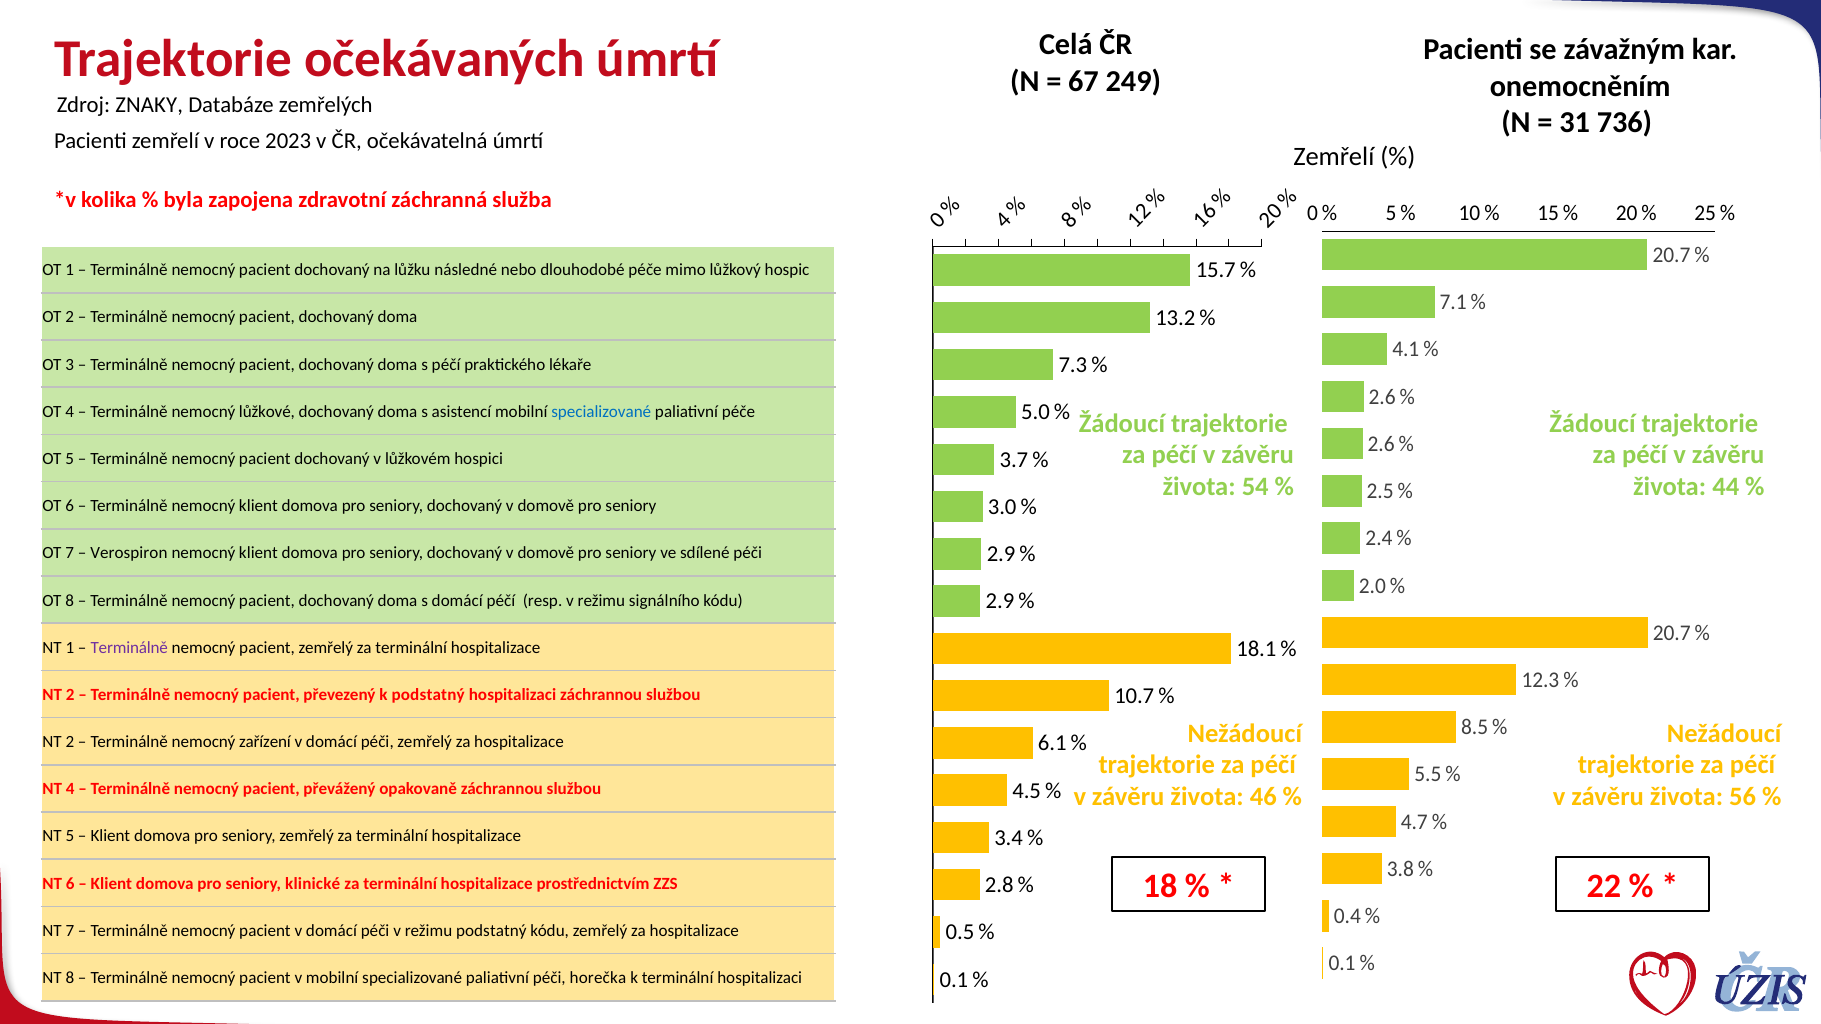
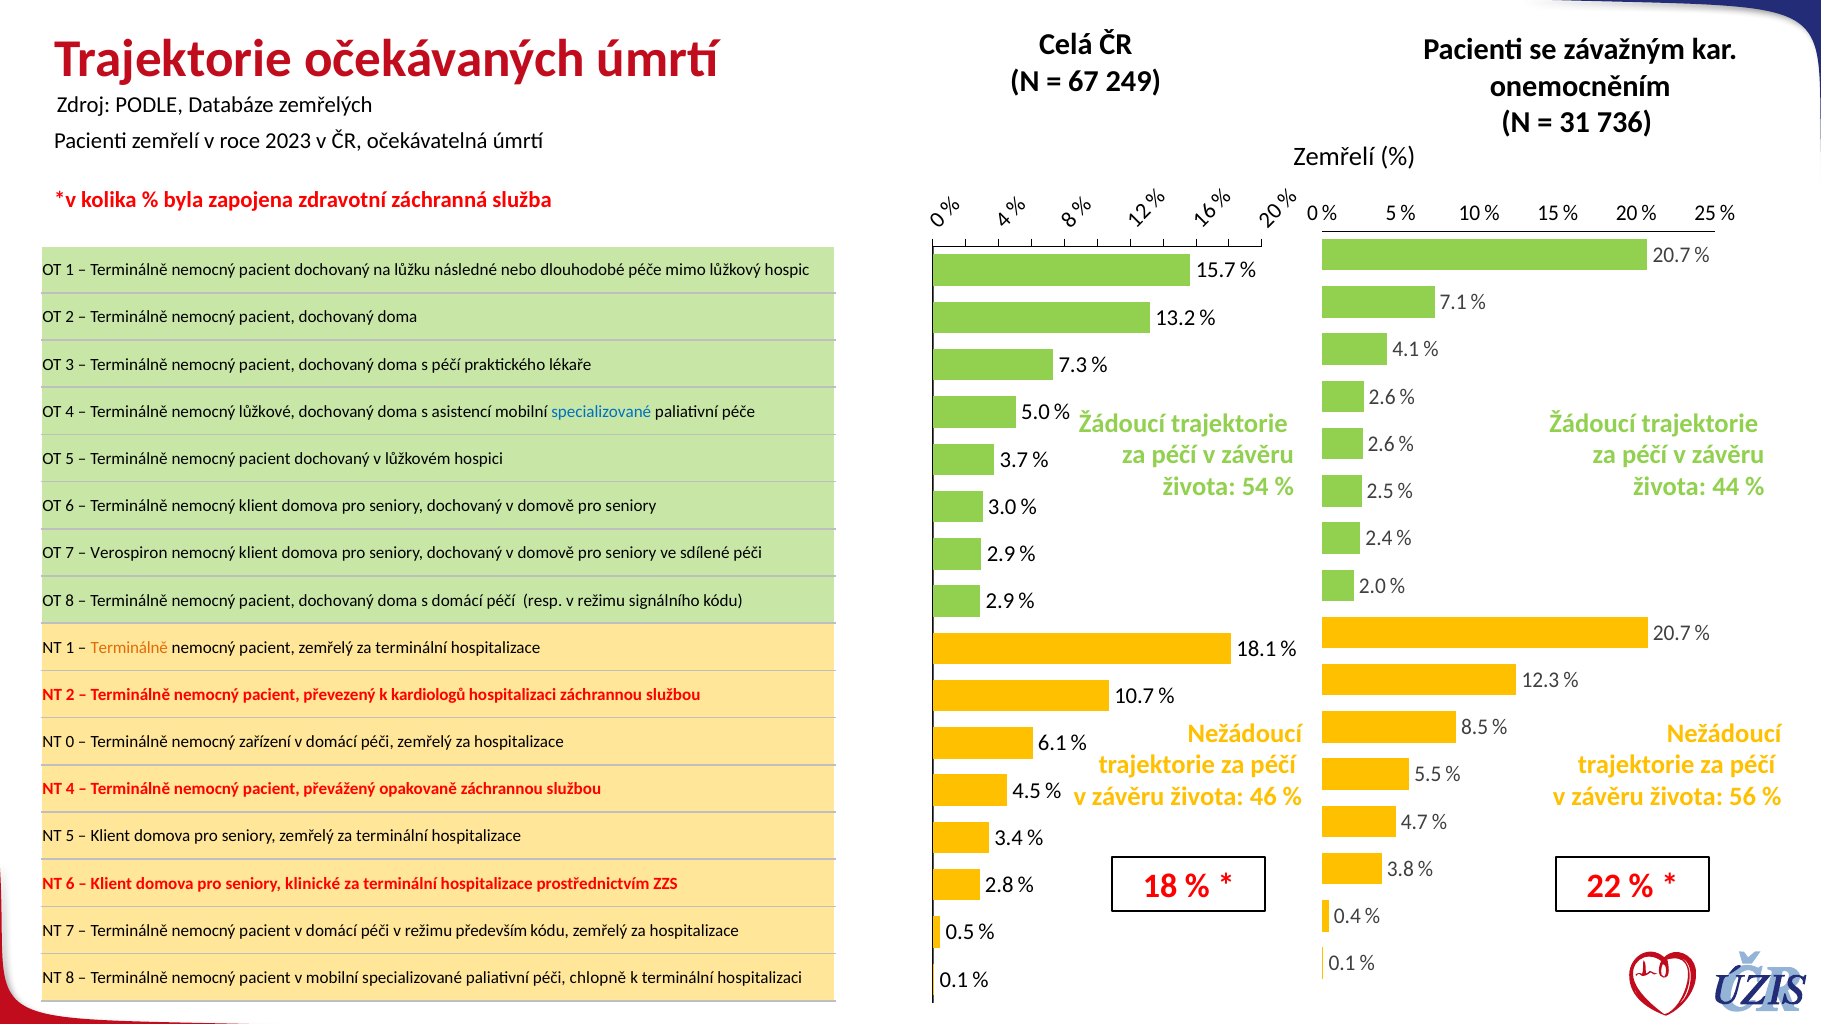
ZNAKY: ZNAKY -> PODLE (149, 105)
Terminálně colour: purple -> orange (129, 648)
k podstatný: podstatný -> kardiologů (428, 695)
2: 2 -> 0 (70, 742)
režimu podstatný: podstatný -> především (491, 931)
horečka: horečka -> chlopně (598, 978)
